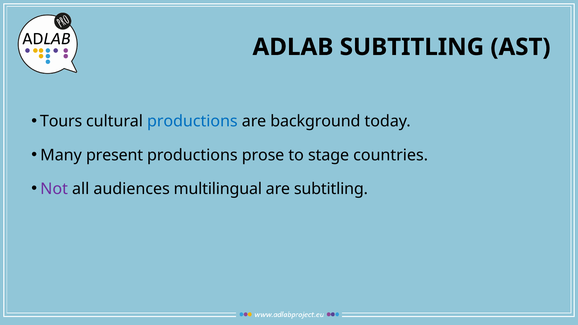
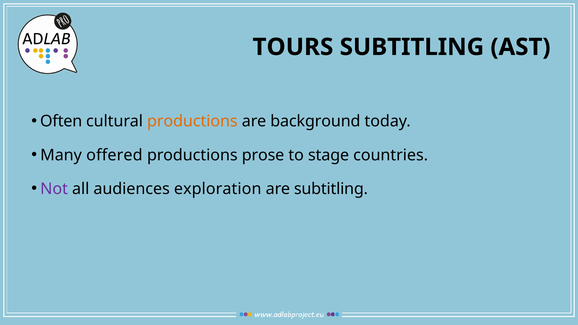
ADLAB: ADLAB -> TOURS (293, 47)
Tours: Tours -> Often (61, 121)
productions colour: blue -> orange (192, 121)
present: present -> offered (114, 155)
multilingual: multilingual -> exploration (218, 189)
